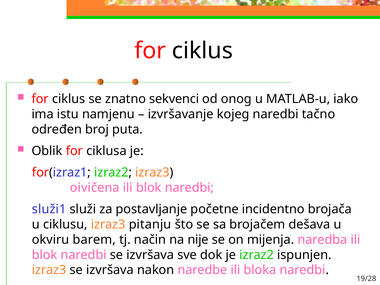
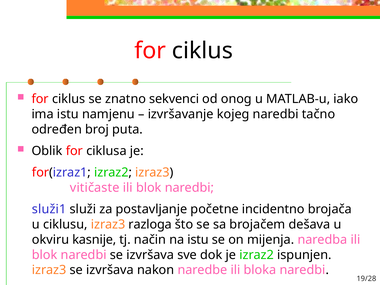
oivičena: oivičena -> vitičaste (95, 188)
pitanju: pitanju -> razloga (150, 224)
barem: barem -> kasnije (94, 240)
na nije: nije -> istu (198, 240)
